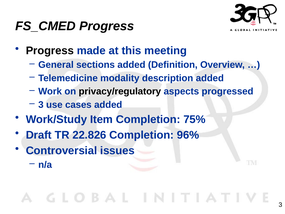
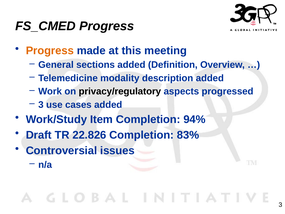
Progress colour: black -> orange (50, 51)
75%: 75% -> 94% (195, 119)
96%: 96% -> 83% (188, 135)
